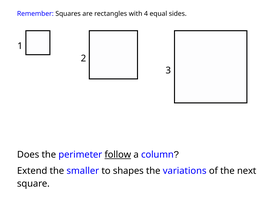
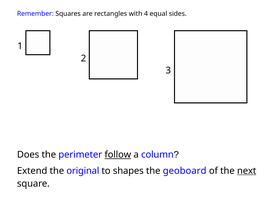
smaller: smaller -> original (83, 171)
variations: variations -> geoboard (185, 171)
next underline: none -> present (247, 171)
